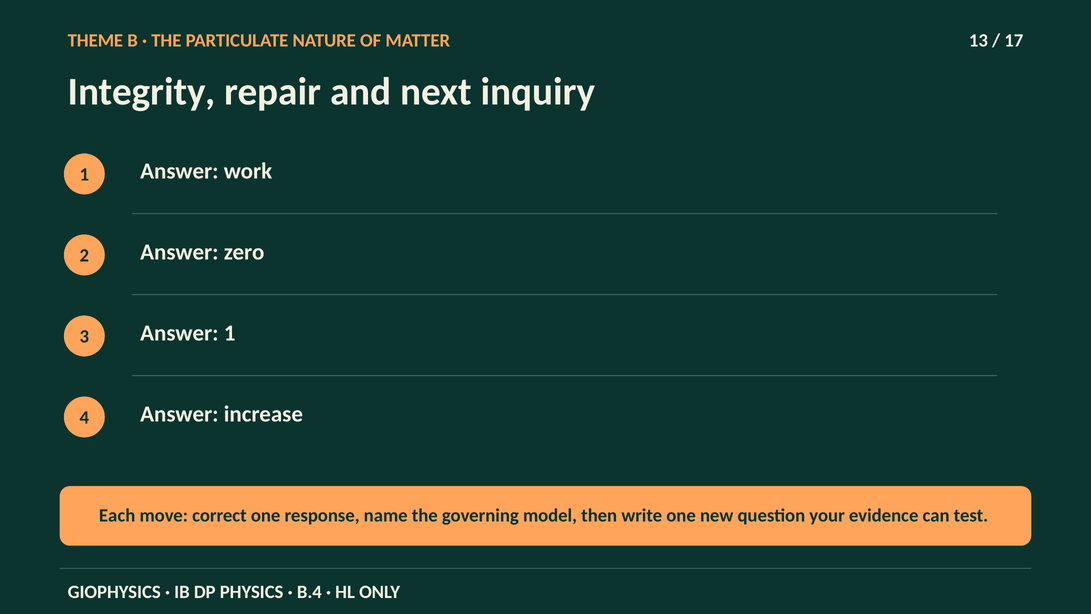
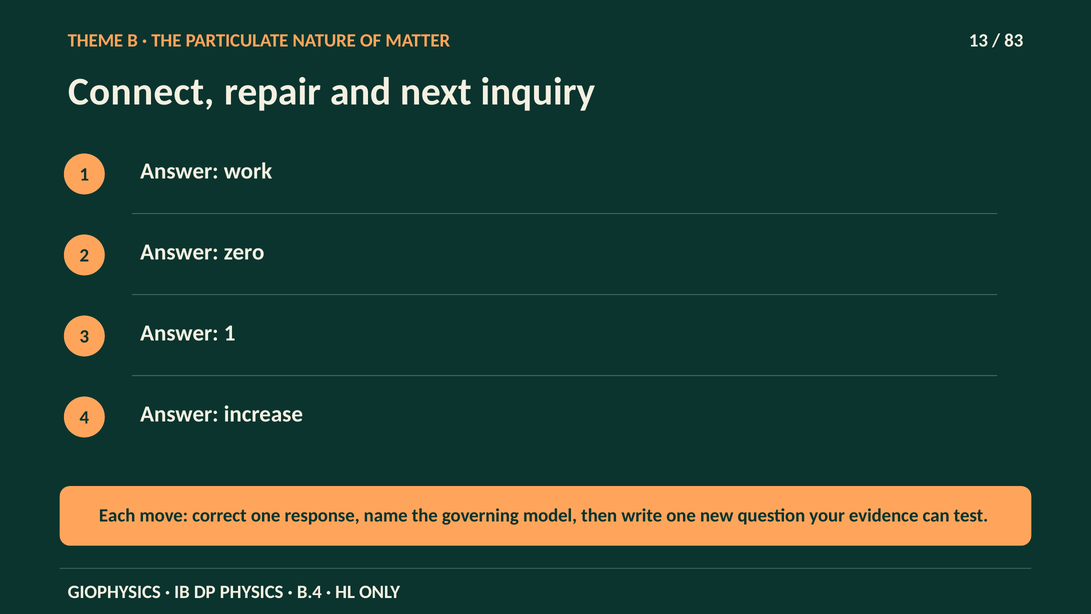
17: 17 -> 83 (1014, 40)
Integrity: Integrity -> Connect (141, 92)
